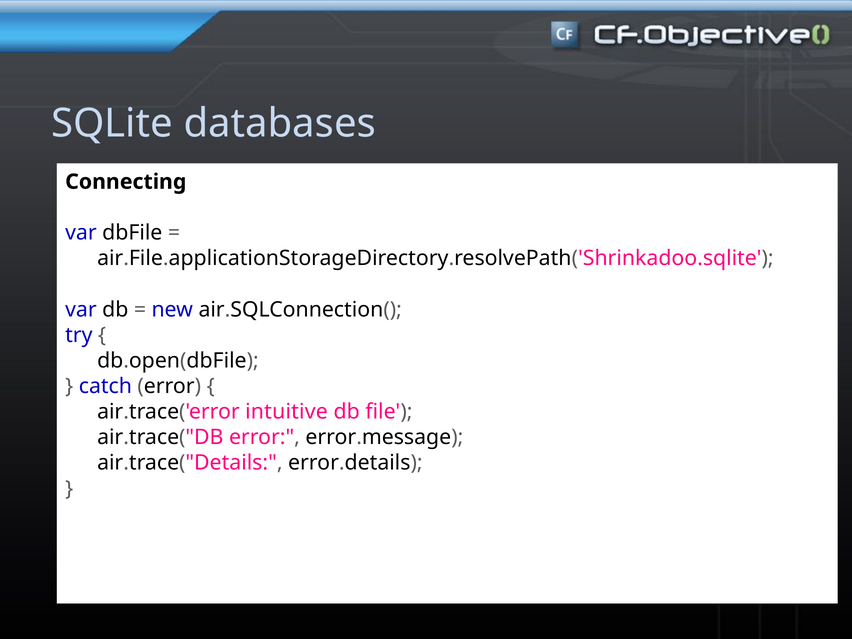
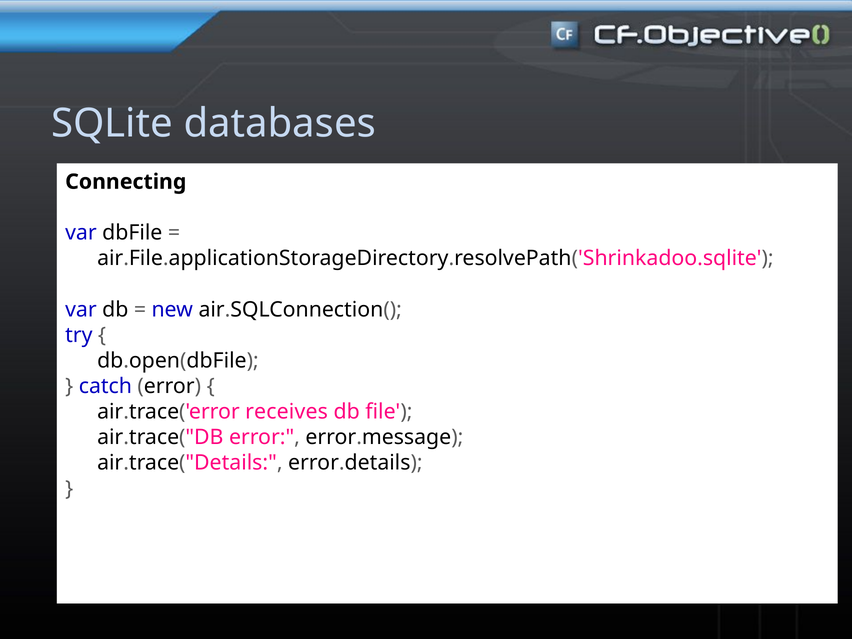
intuitive: intuitive -> receives (287, 412)
